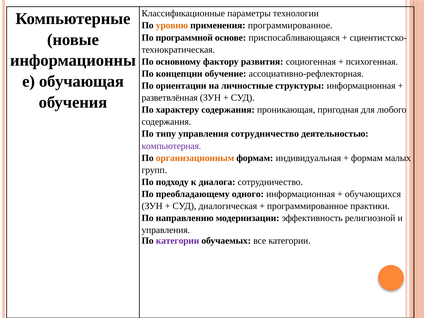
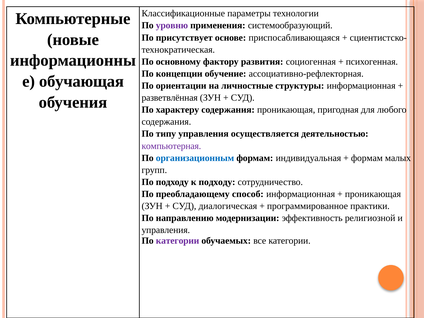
уровню colour: orange -> purple (172, 26)
применения программированное: программированное -> системообразующий (290, 26)
программной: программной -> присутствует (184, 38)
управления сотрудничество: сотрудничество -> осуществляется (265, 134)
организационным colour: orange -> blue (195, 158)
к диалога: диалога -> подходу (217, 182)
одного: одного -> способ (248, 194)
обучающихся: обучающихся -> проникающая (373, 194)
